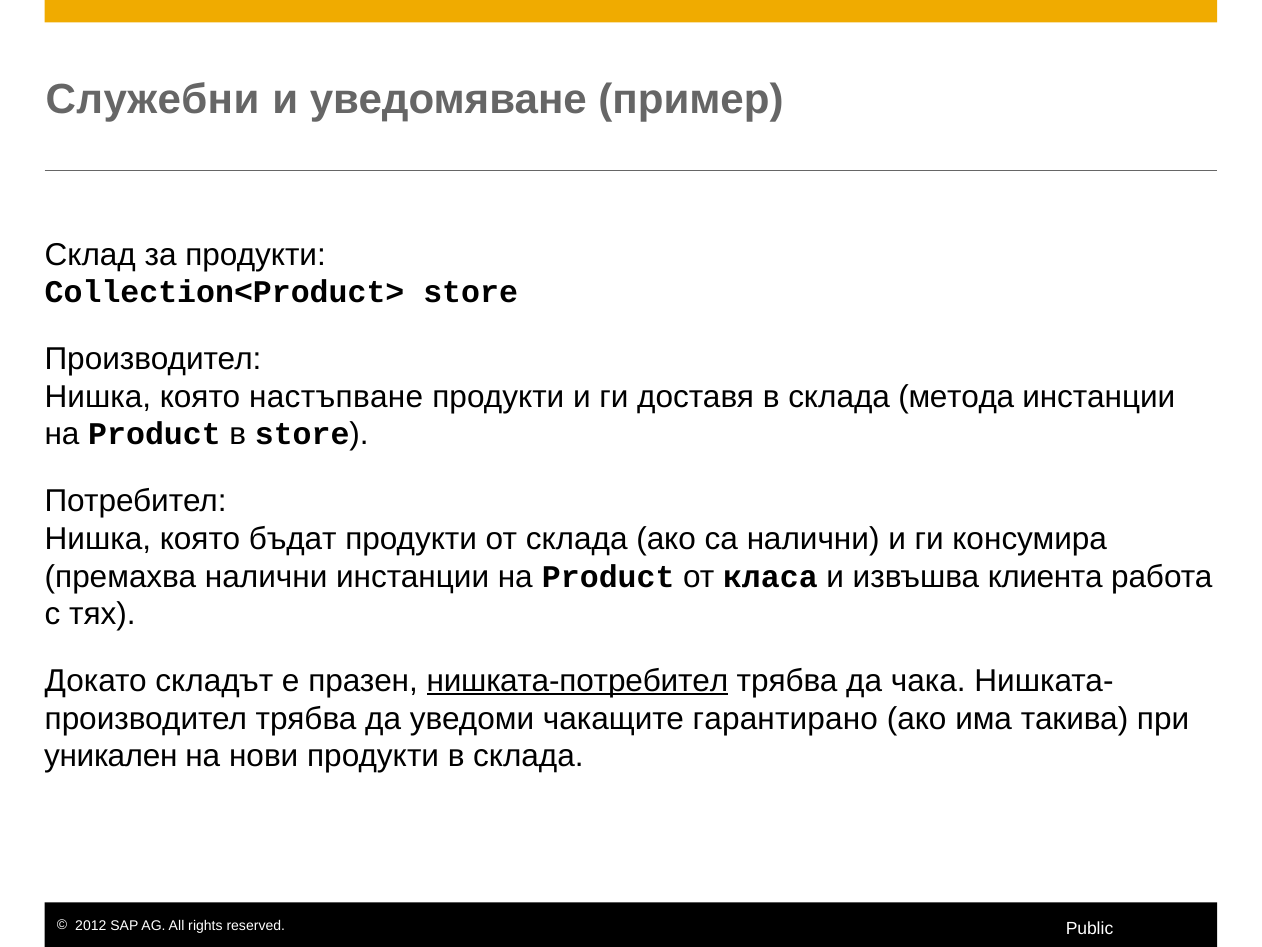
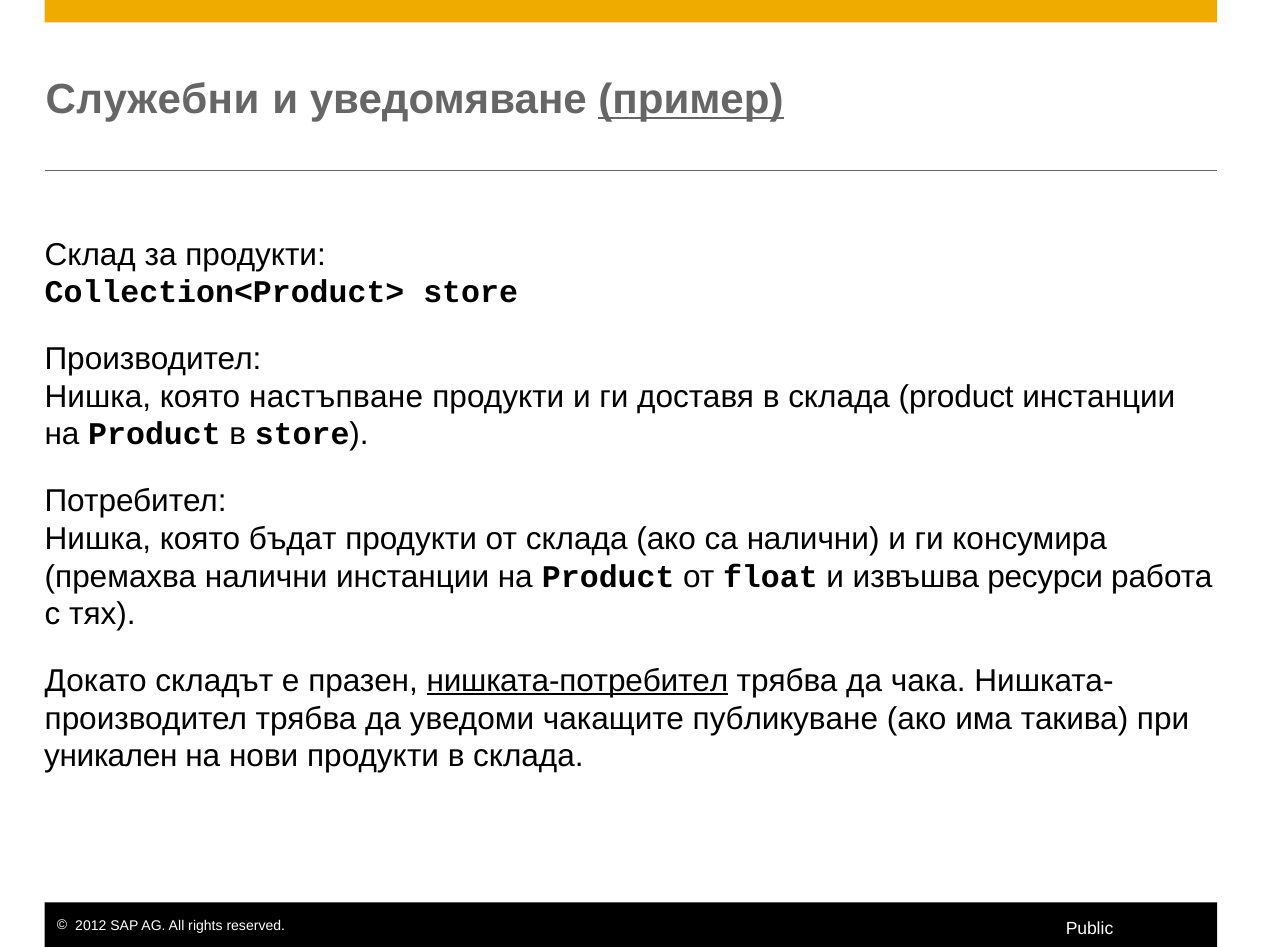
пример underline: none -> present (691, 100)
склада метода: метода -> product (956, 396)
класа: класа -> float (770, 576)
клиента: клиента -> ресурси (1045, 576)
гарантирано: гарантирано -> публикуване (785, 718)
